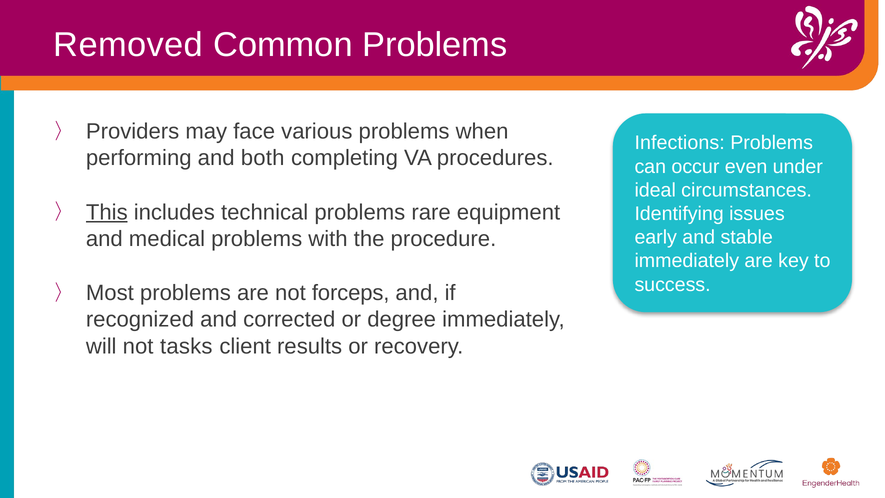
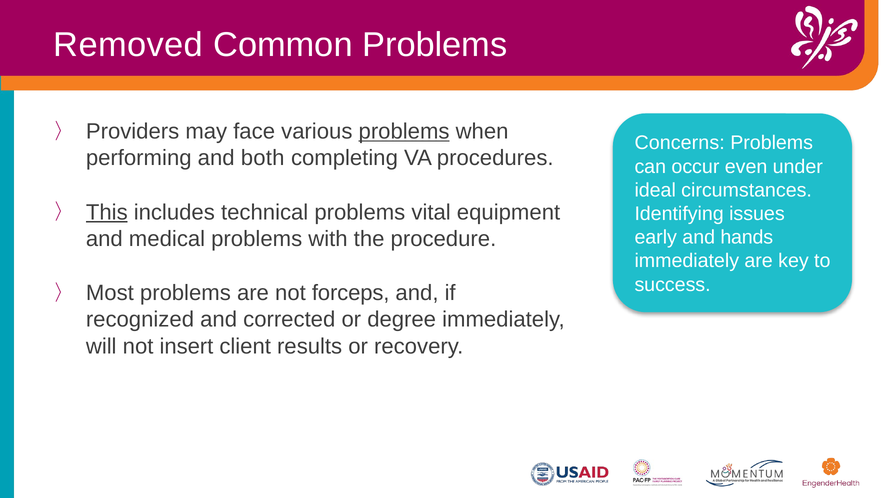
problems underline: none -> present (404, 131)
Infections: Infections -> Concerns (680, 143)
rare: rare -> vital (431, 212)
stable: stable -> hands (747, 237)
tasks: tasks -> insert (186, 346)
